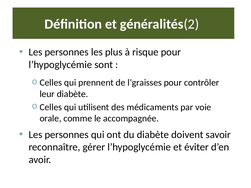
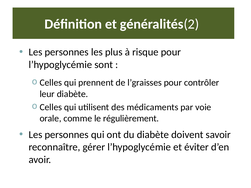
accompagnée: accompagnée -> régulièrement (131, 119)
